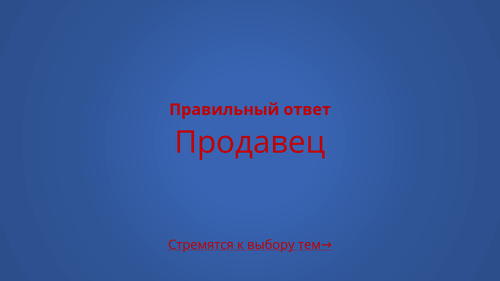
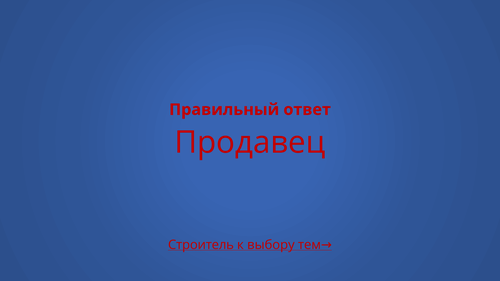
Стремятся: Стремятся -> Строитель (201, 245)
